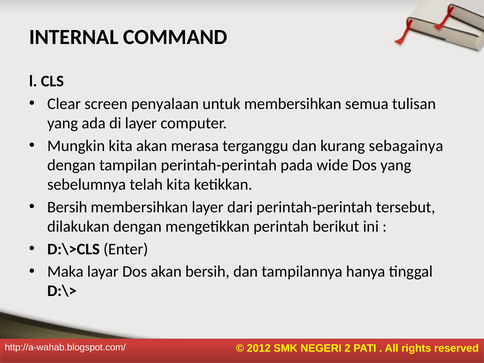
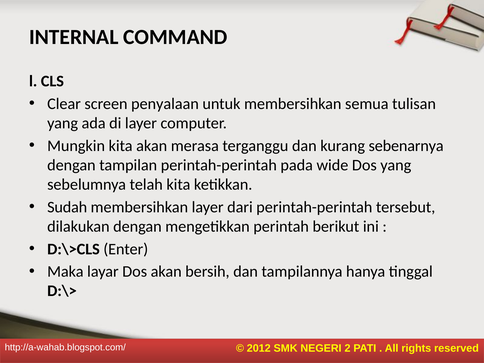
sebagainya: sebagainya -> sebenarnya (406, 146)
Bersih: Bersih -> Sudah (67, 207)
